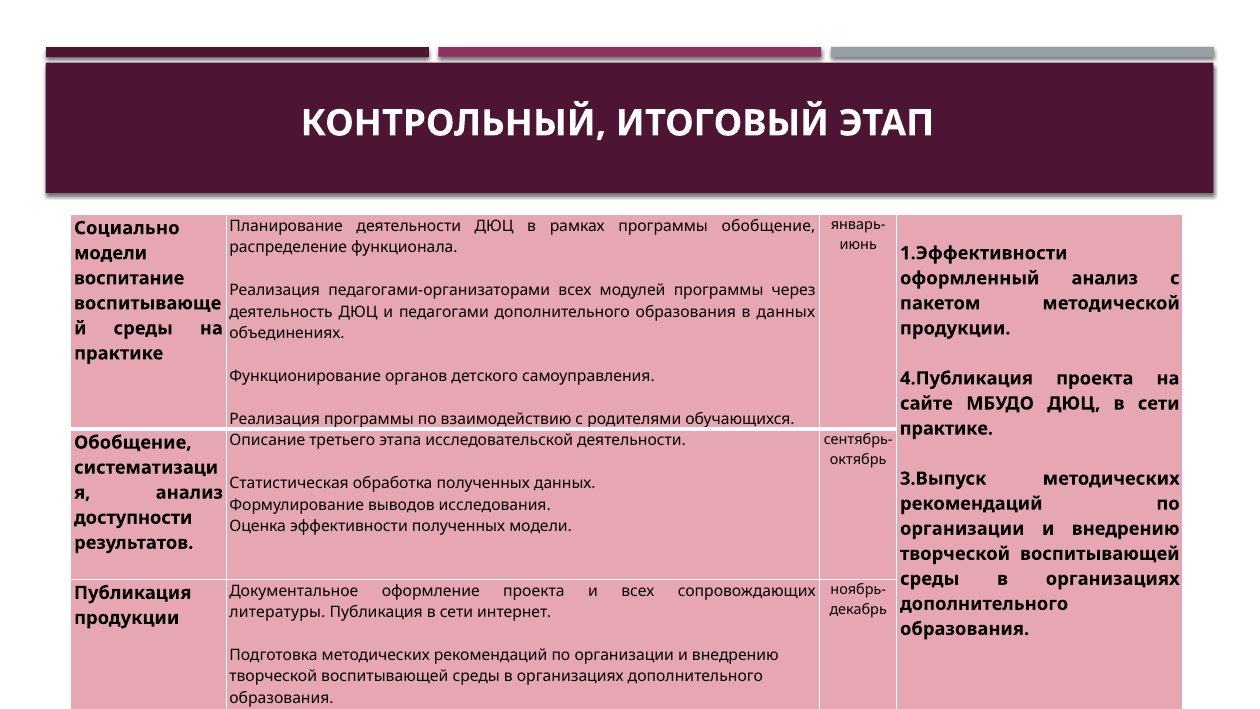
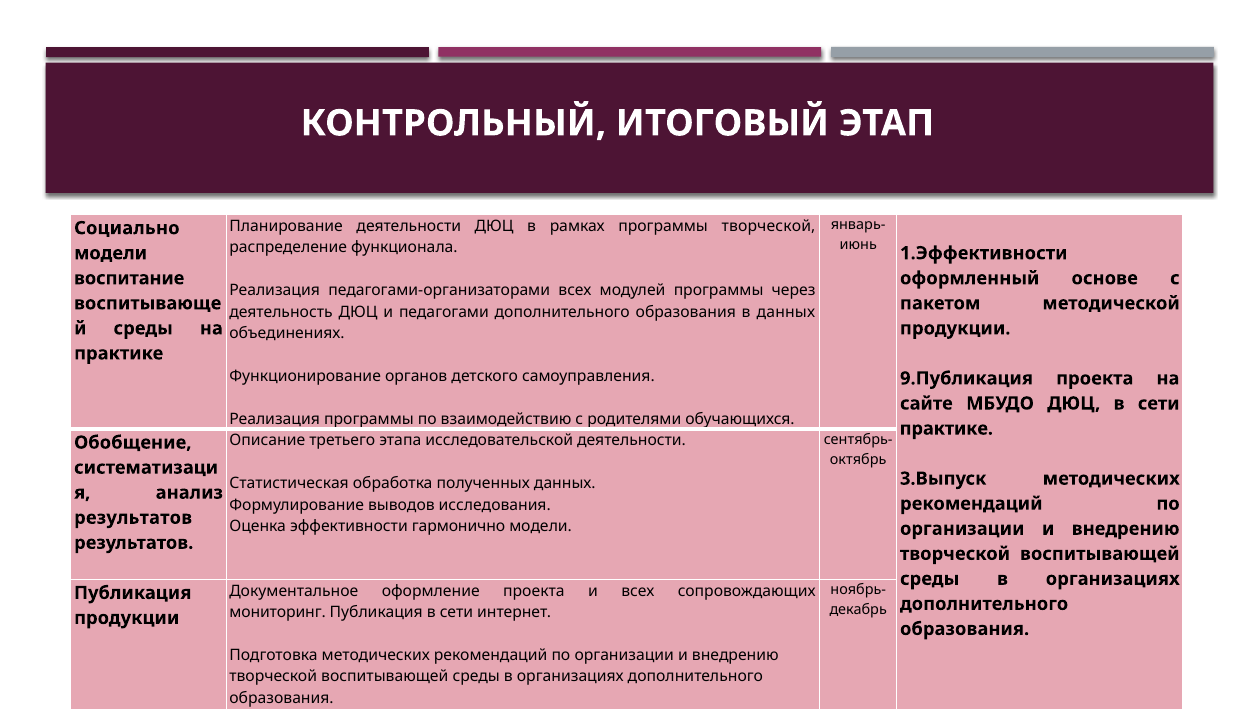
программы обобщение: обобщение -> творческой (768, 226)
оформленный анализ: анализ -> основе (1105, 278)
4.Публикация: 4.Публикация -> 9.Публикация (966, 378)
доступности: доступности -> результатов (133, 518)
эффективности полученных: полученных -> гармонично (459, 526)
литературы: литературы -> мониторинг (278, 612)
